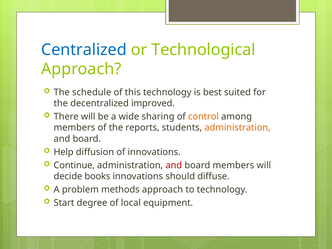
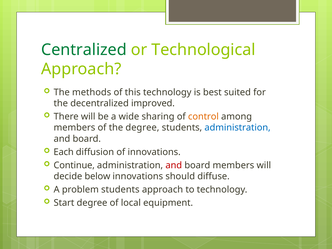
Centralized colour: blue -> green (84, 50)
schedule: schedule -> methods (92, 92)
the reports: reports -> degree (142, 128)
administration colour: orange -> blue (238, 128)
Help: Help -> Each (64, 152)
books: books -> below (97, 176)
problem methods: methods -> students (120, 190)
